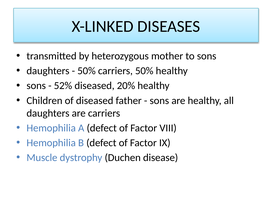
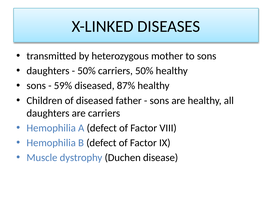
52%: 52% -> 59% (63, 86)
20%: 20% -> 87% (126, 86)
